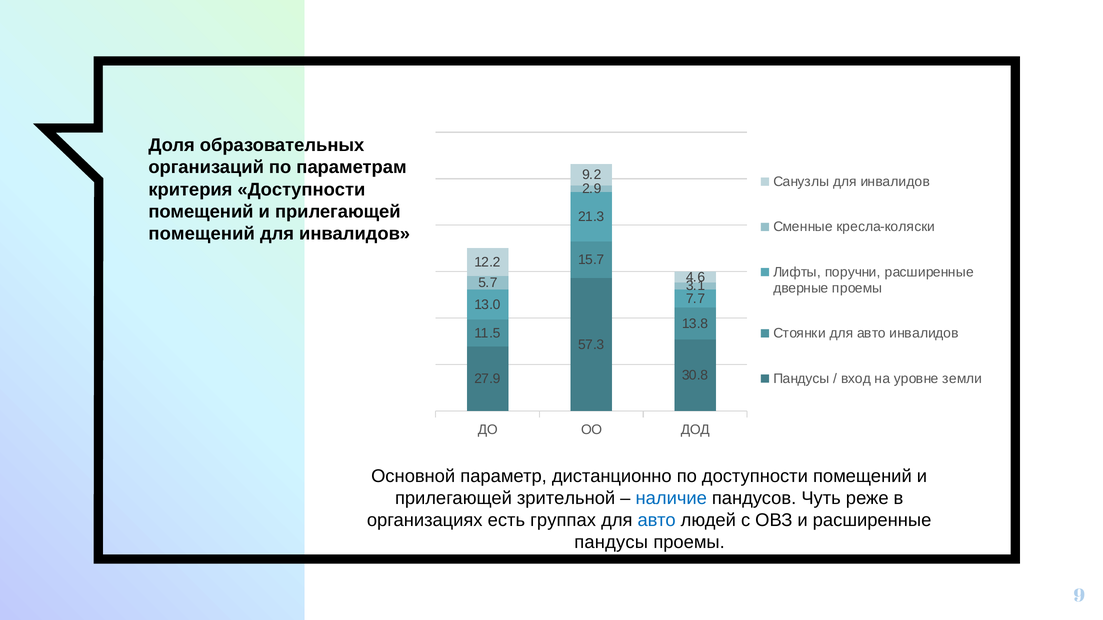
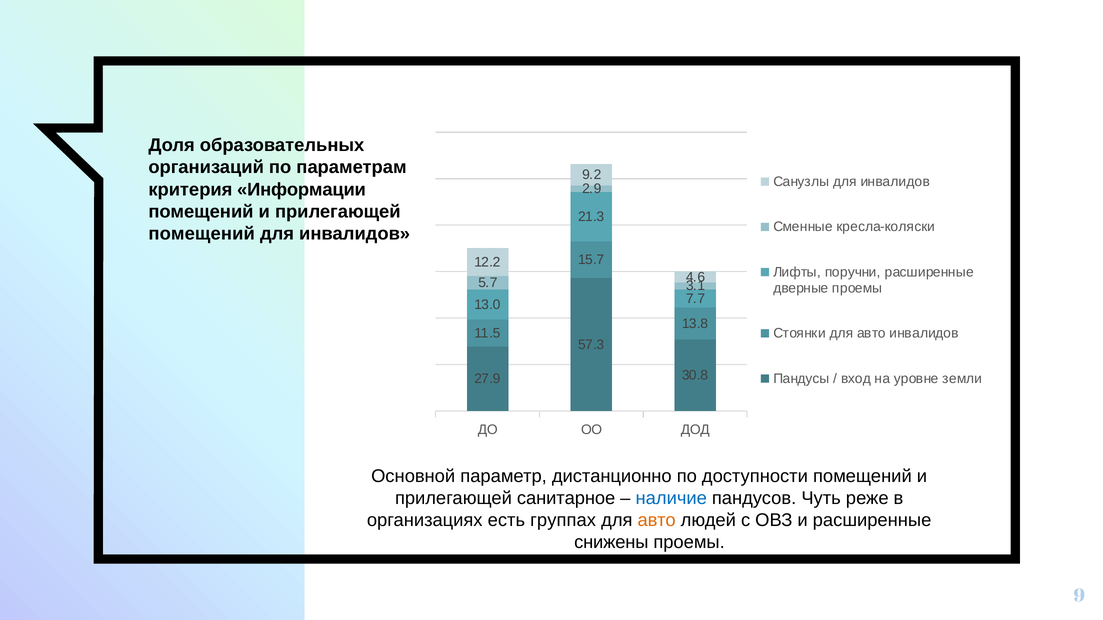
критерия Доступности: Доступности -> Информации (301, 190)
зрительной: зрительной -> санитарное (566, 498)
авто colour: blue -> orange (657, 521)
пандусы: пандусы -> снижены (611, 543)
